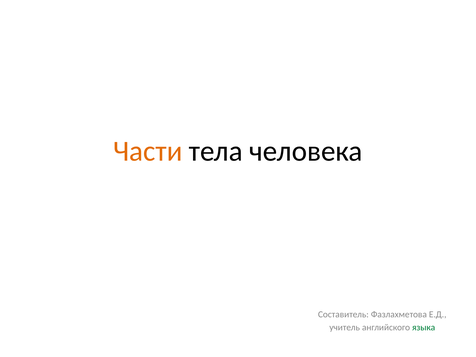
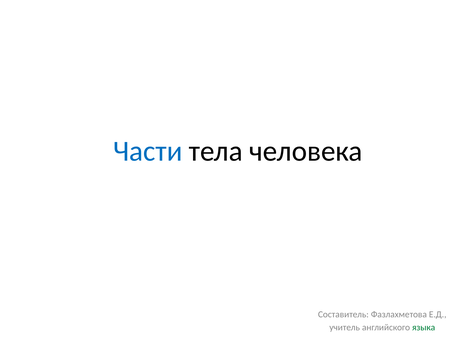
Части colour: orange -> blue (148, 151)
